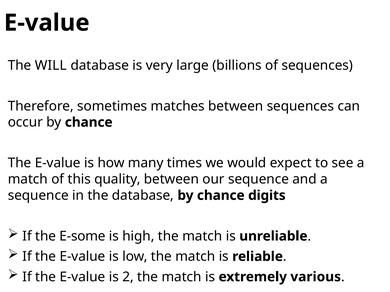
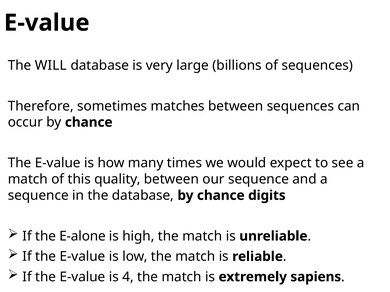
E-some: E-some -> E-alone (83, 237)
2: 2 -> 4 (128, 277)
various: various -> sapiens (316, 277)
